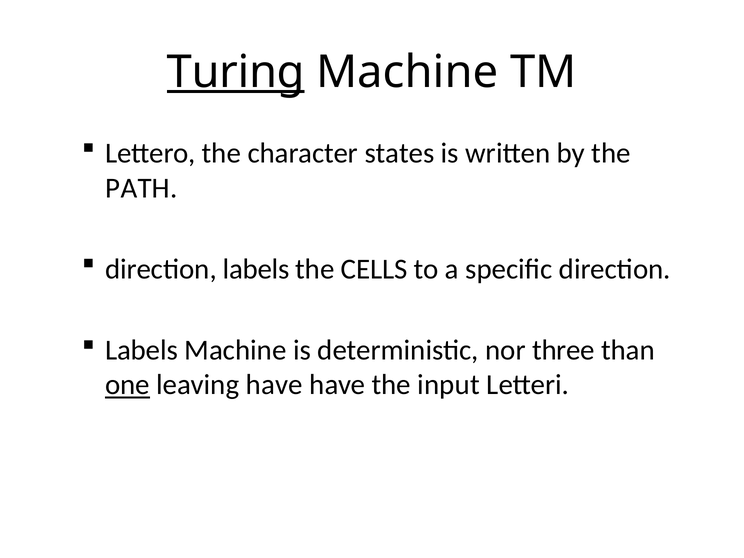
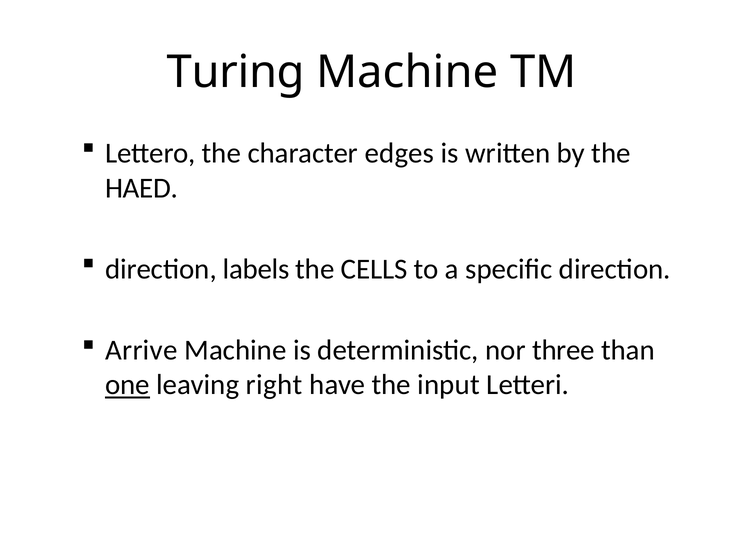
Turing underline: present -> none (236, 72)
states: states -> edges (399, 153)
PATH: PATH -> HAED (142, 188)
Labels: Labels -> Arrive (141, 350)
leaving have: have -> right (274, 385)
